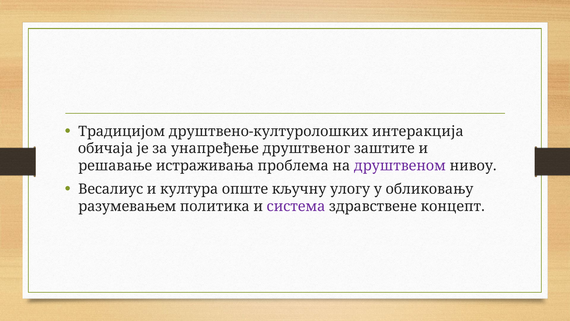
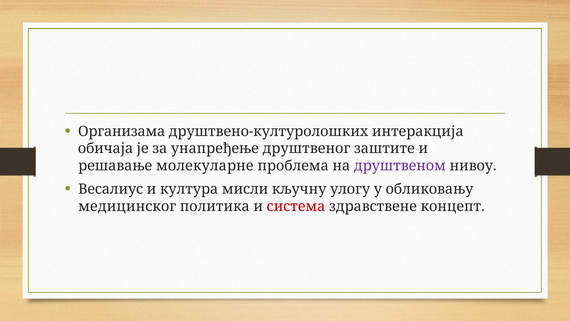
Традицијом: Традицијом -> Организама (122, 131)
истраживања: истраживања -> молекуларне (205, 165)
опште: опште -> мисли (245, 189)
разумевањем: разумевањем -> медицинског (127, 206)
система colour: purple -> red (296, 206)
